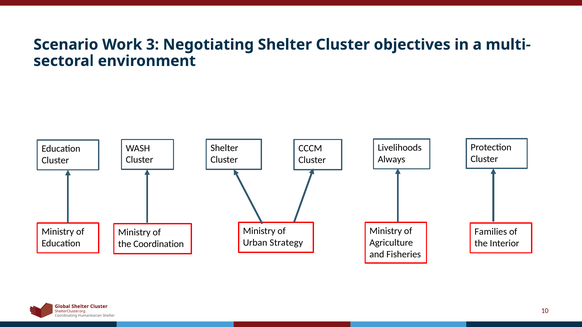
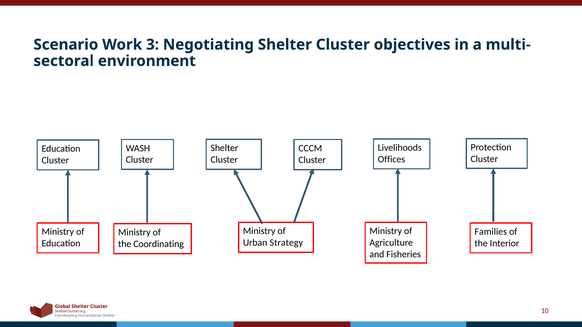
Always: Always -> Offices (391, 160)
the Coordination: Coordination -> Coordinating (159, 244)
